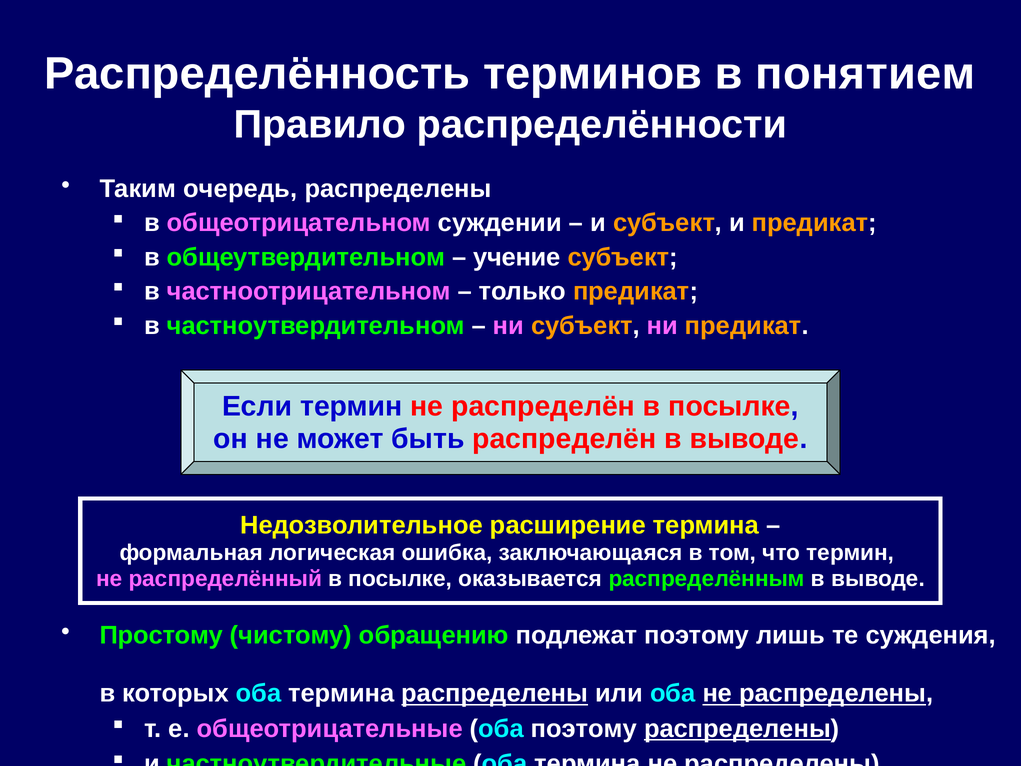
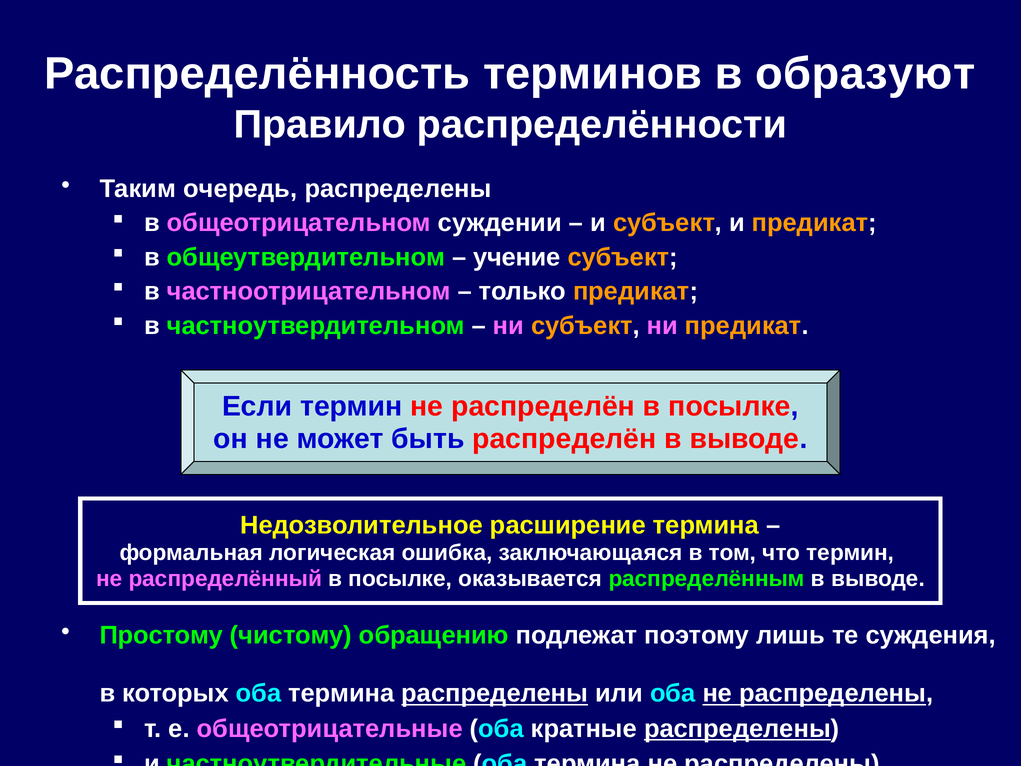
понятием: понятием -> образуют (865, 74)
оба поэтому: поэтому -> кратные (584, 728)
